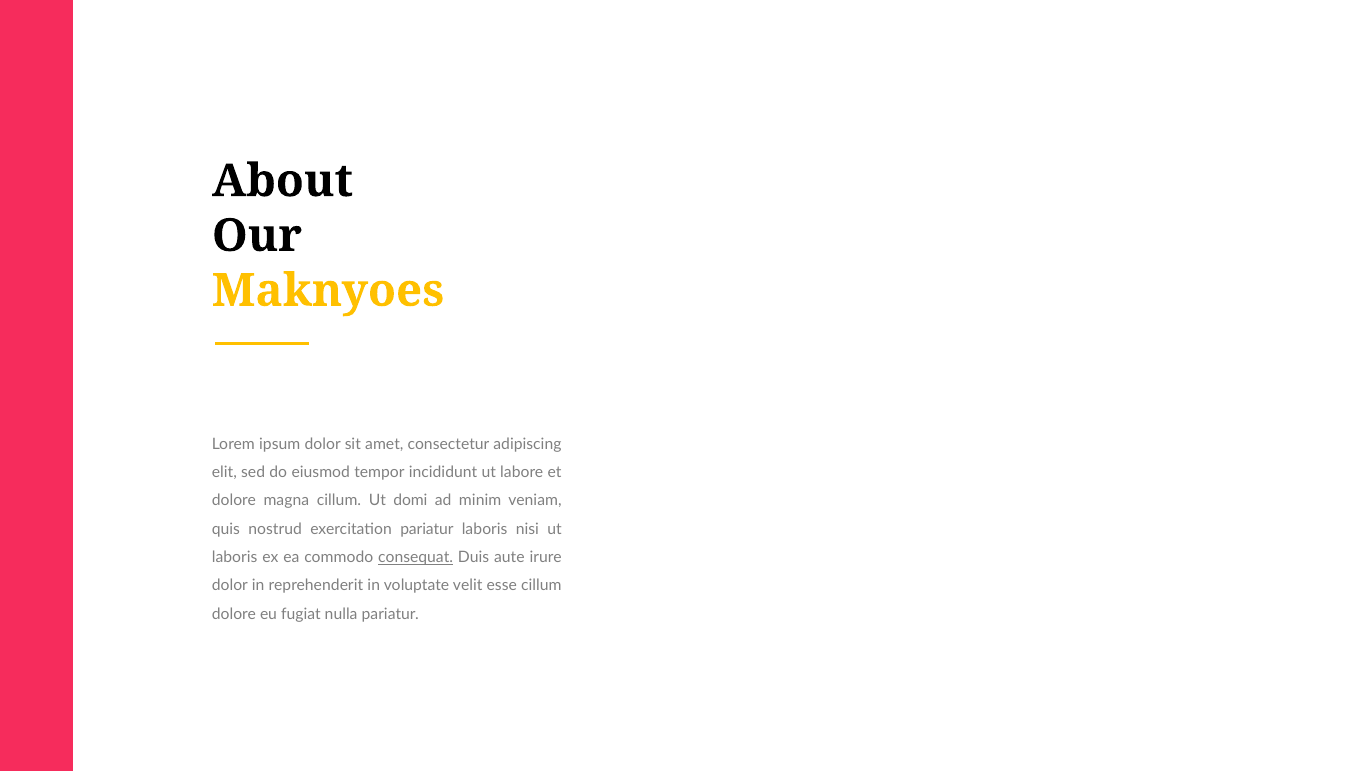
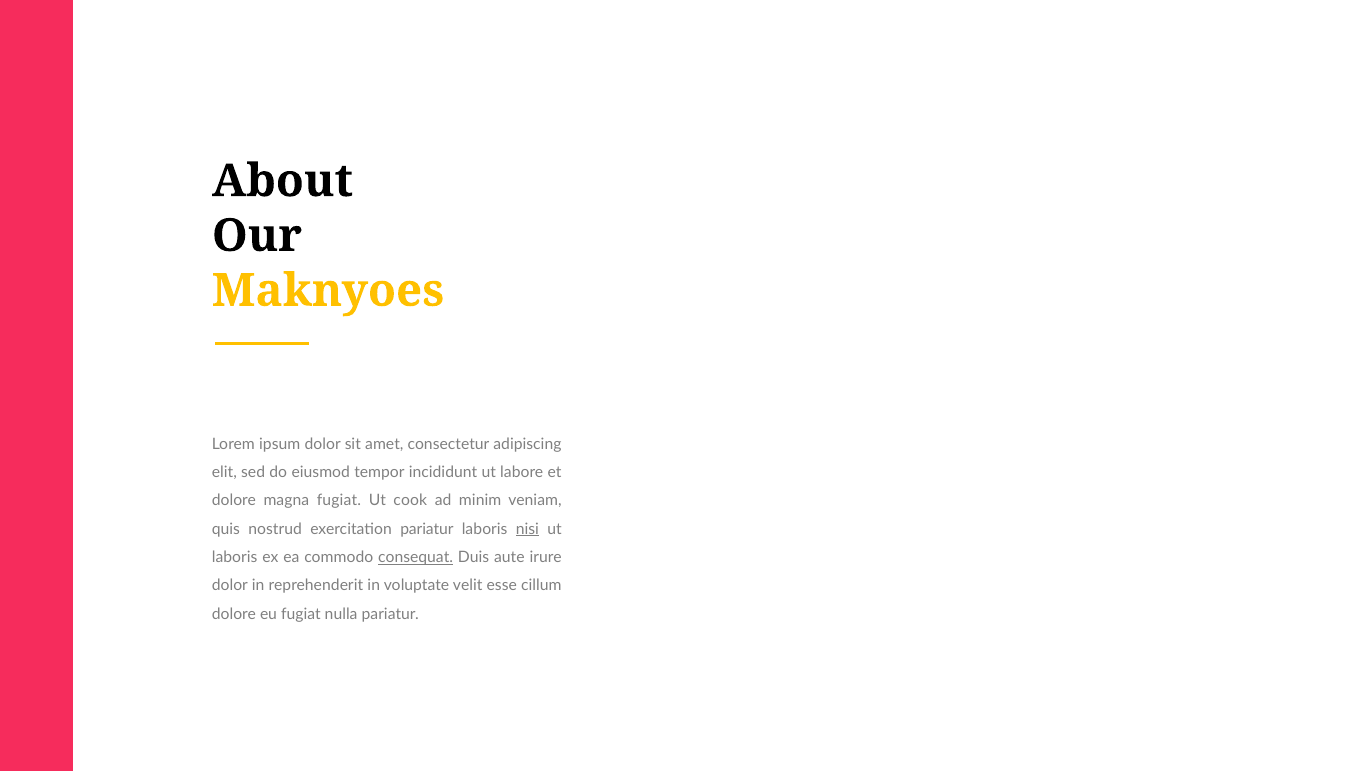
magna cillum: cillum -> fugiat (339, 501)
domi: domi -> cook (410, 501)
nisi underline: none -> present (527, 529)
